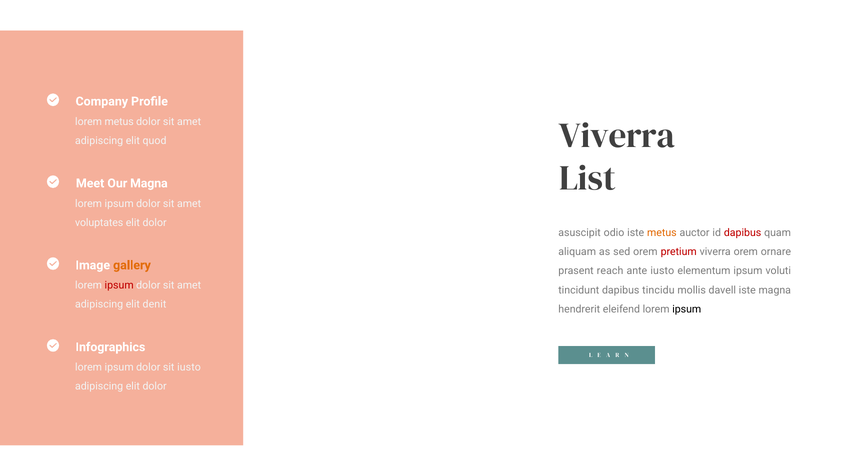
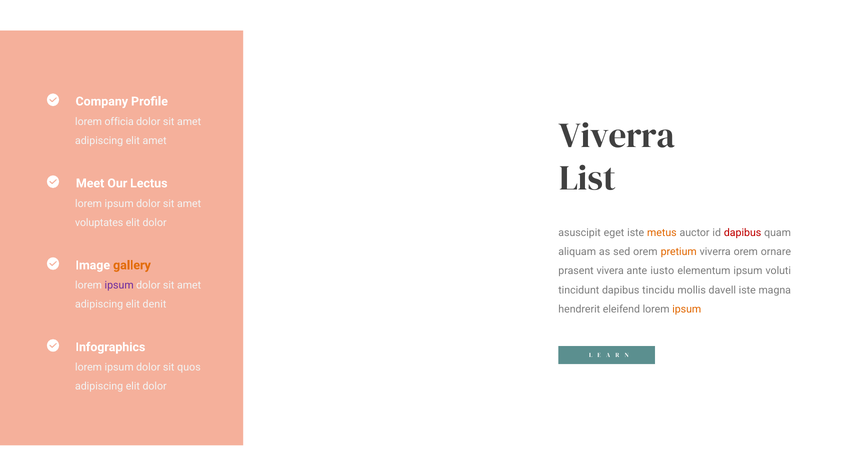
lorem metus: metus -> officia (119, 122)
elit quod: quod -> amet (155, 141)
Our Magna: Magna -> Lectus (149, 183)
odio: odio -> eget (614, 233)
pretium colour: red -> orange (679, 252)
reach: reach -> vivera (610, 271)
ipsum colour: red -> purple (119, 285)
ipsum colour: black -> orange (687, 309)
sit iusto: iusto -> quos (189, 367)
